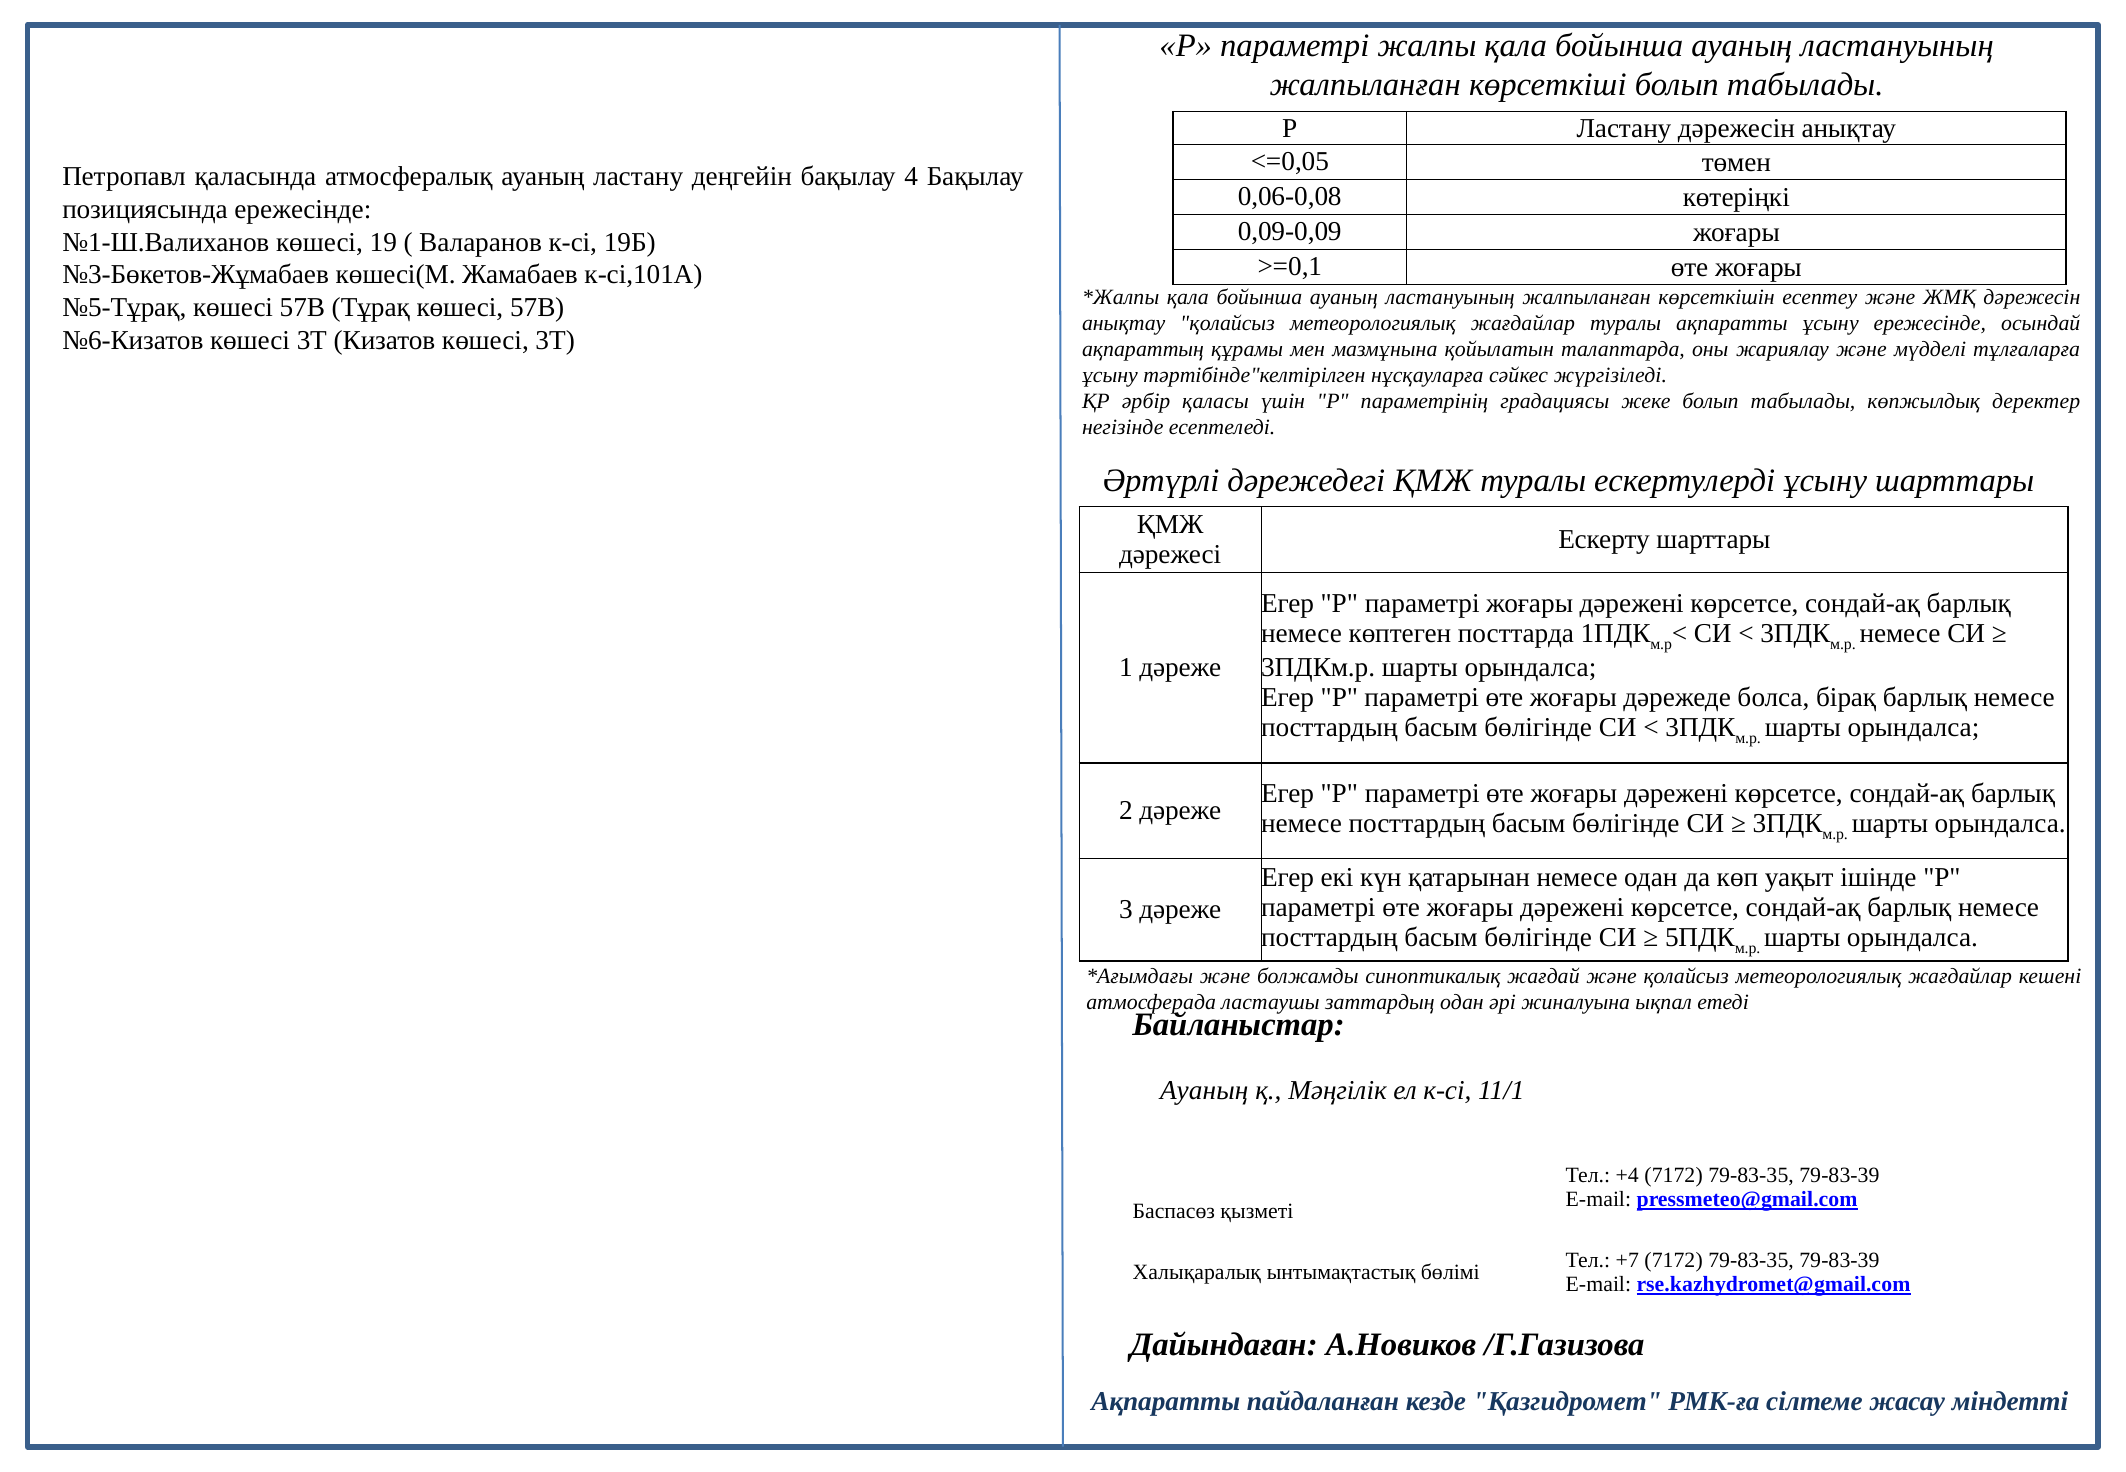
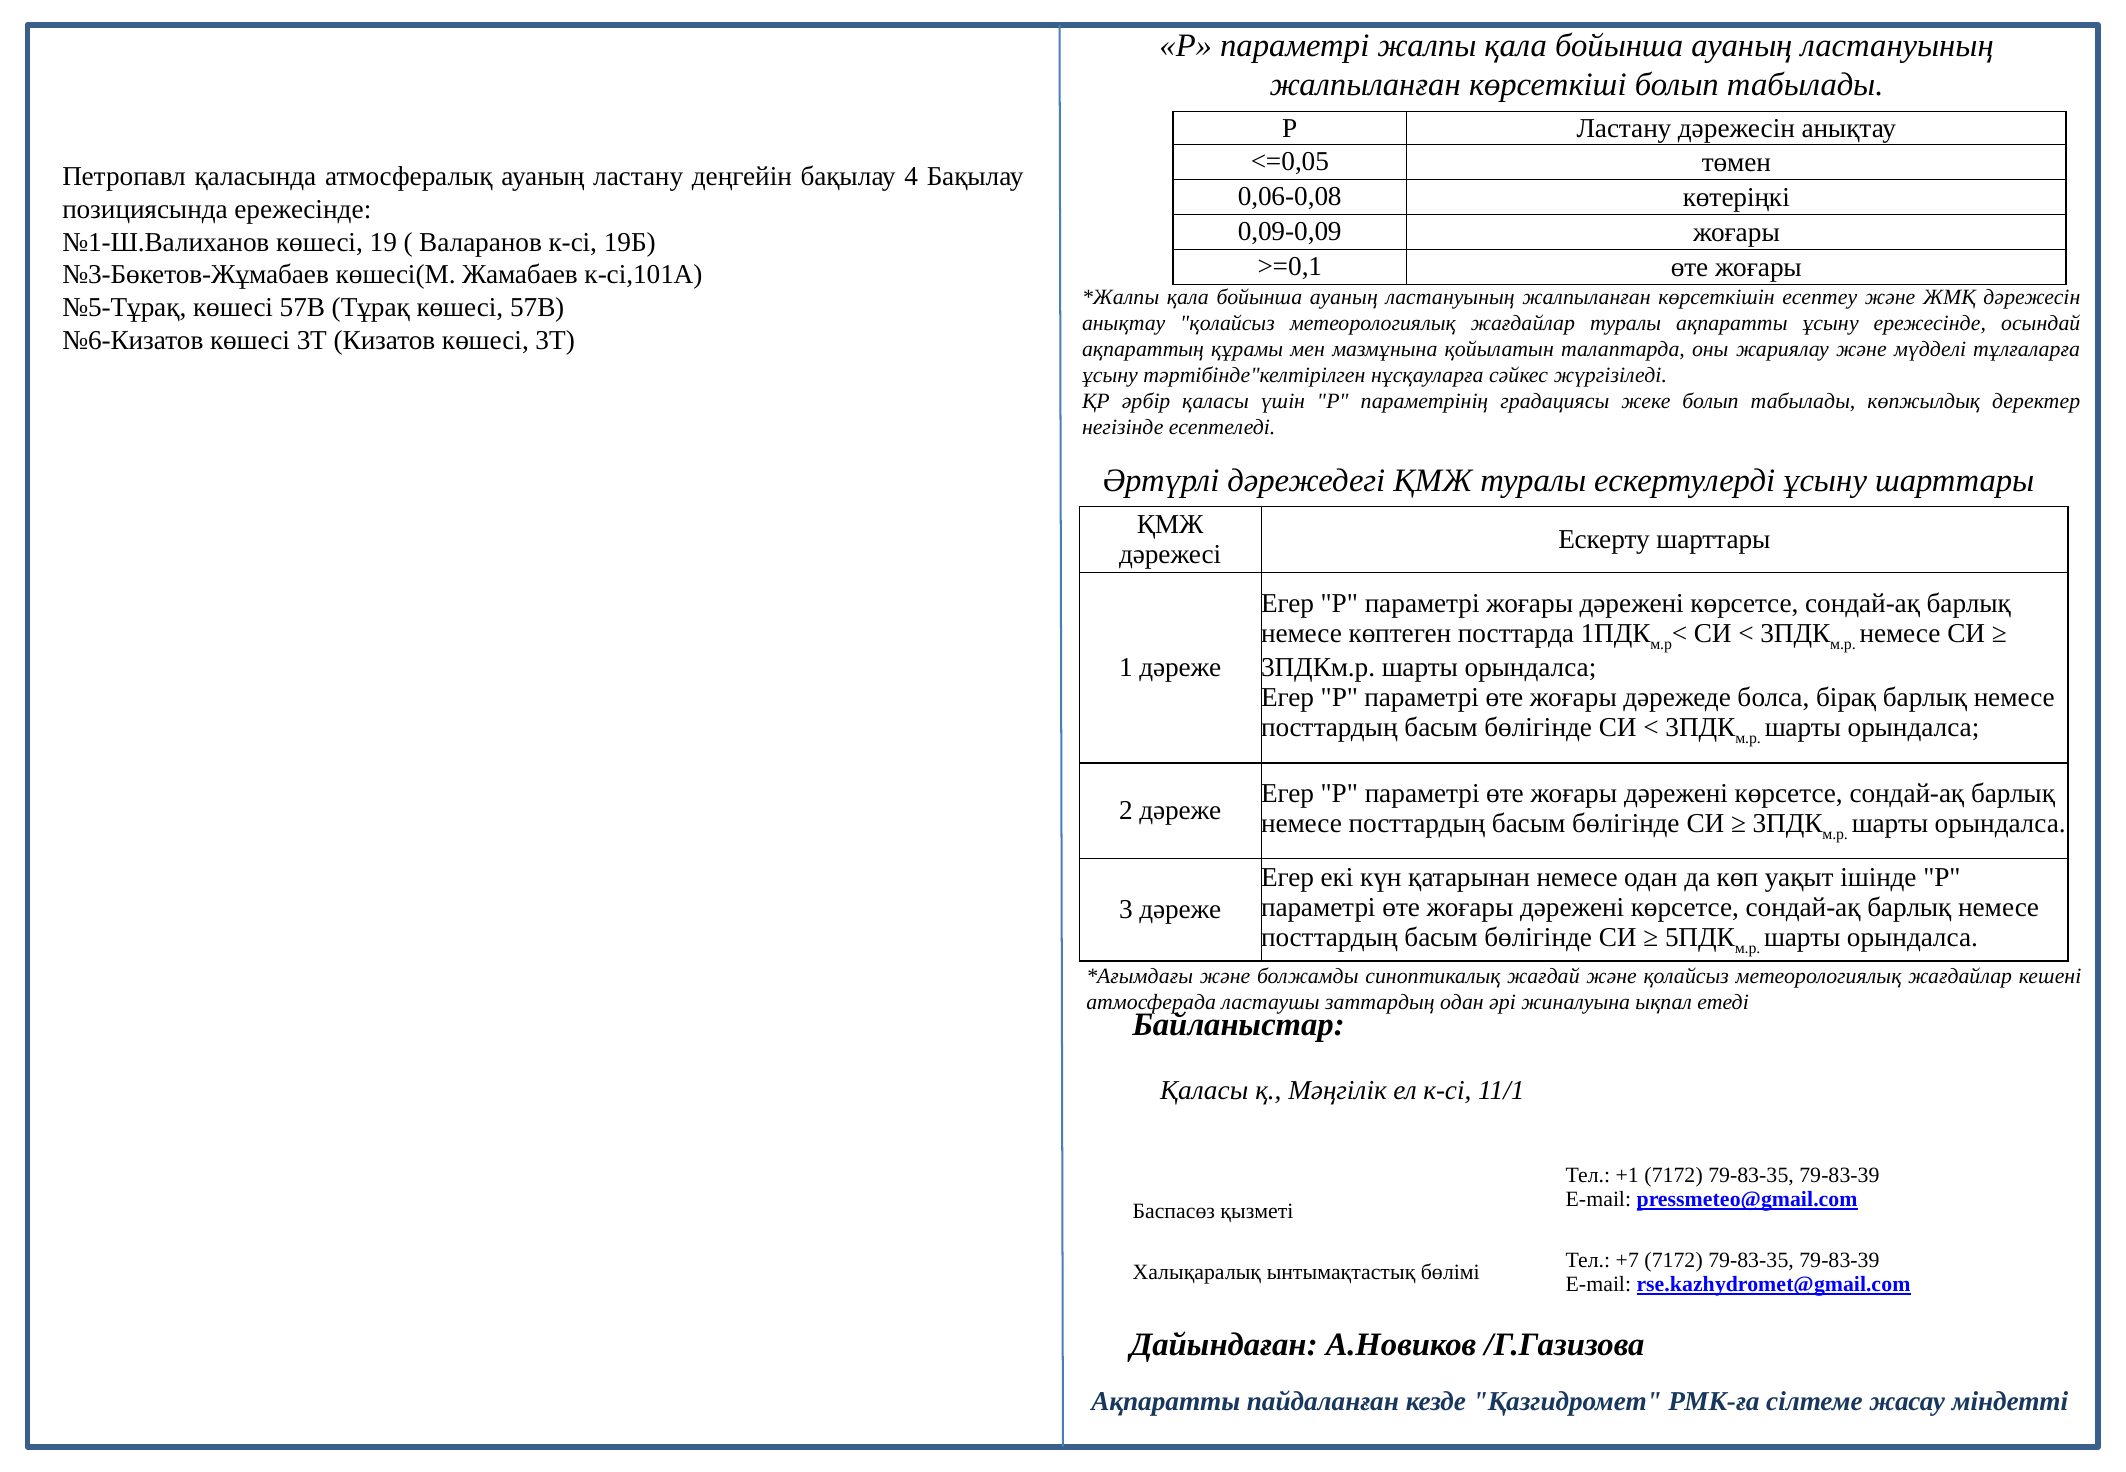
Ауаның: Ауаның -> Қаласы (1204, 1090)
+4: +4 -> +1 (1627, 1175)
